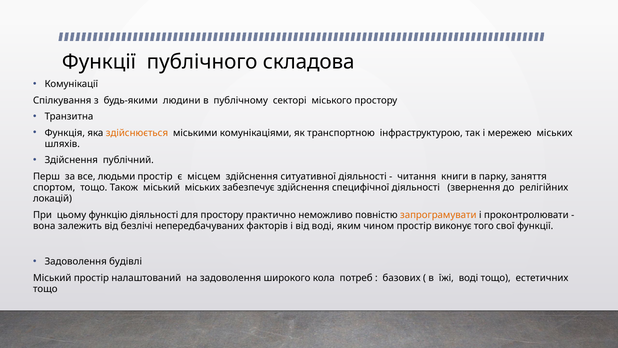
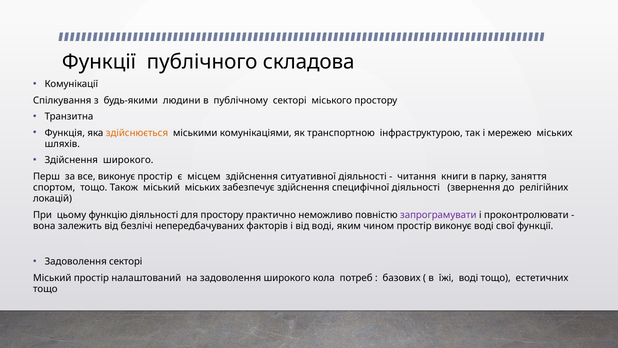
Здійснення публічний: публічний -> широкого (128, 160)
все людьми: людьми -> виконує (117, 176)
запрограмувати colour: orange -> purple (438, 215)
виконує того: того -> воді (484, 226)
Задоволення будівлі: будівлі -> секторі (126, 261)
